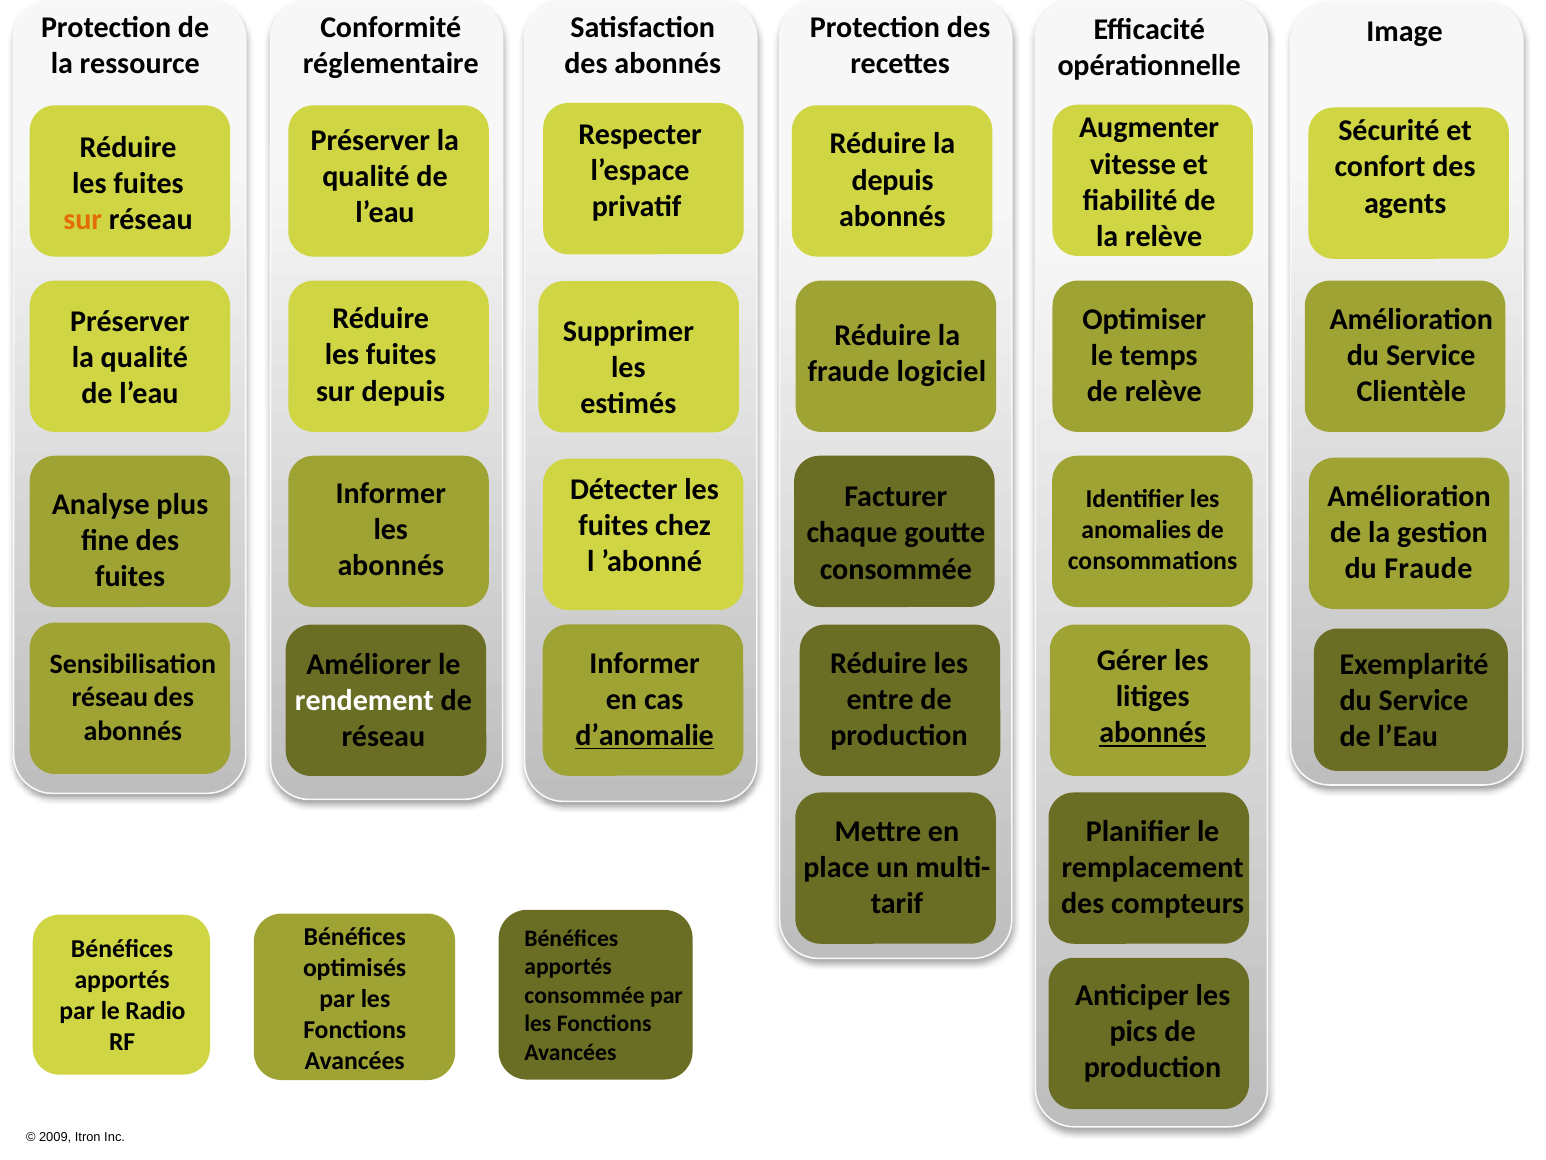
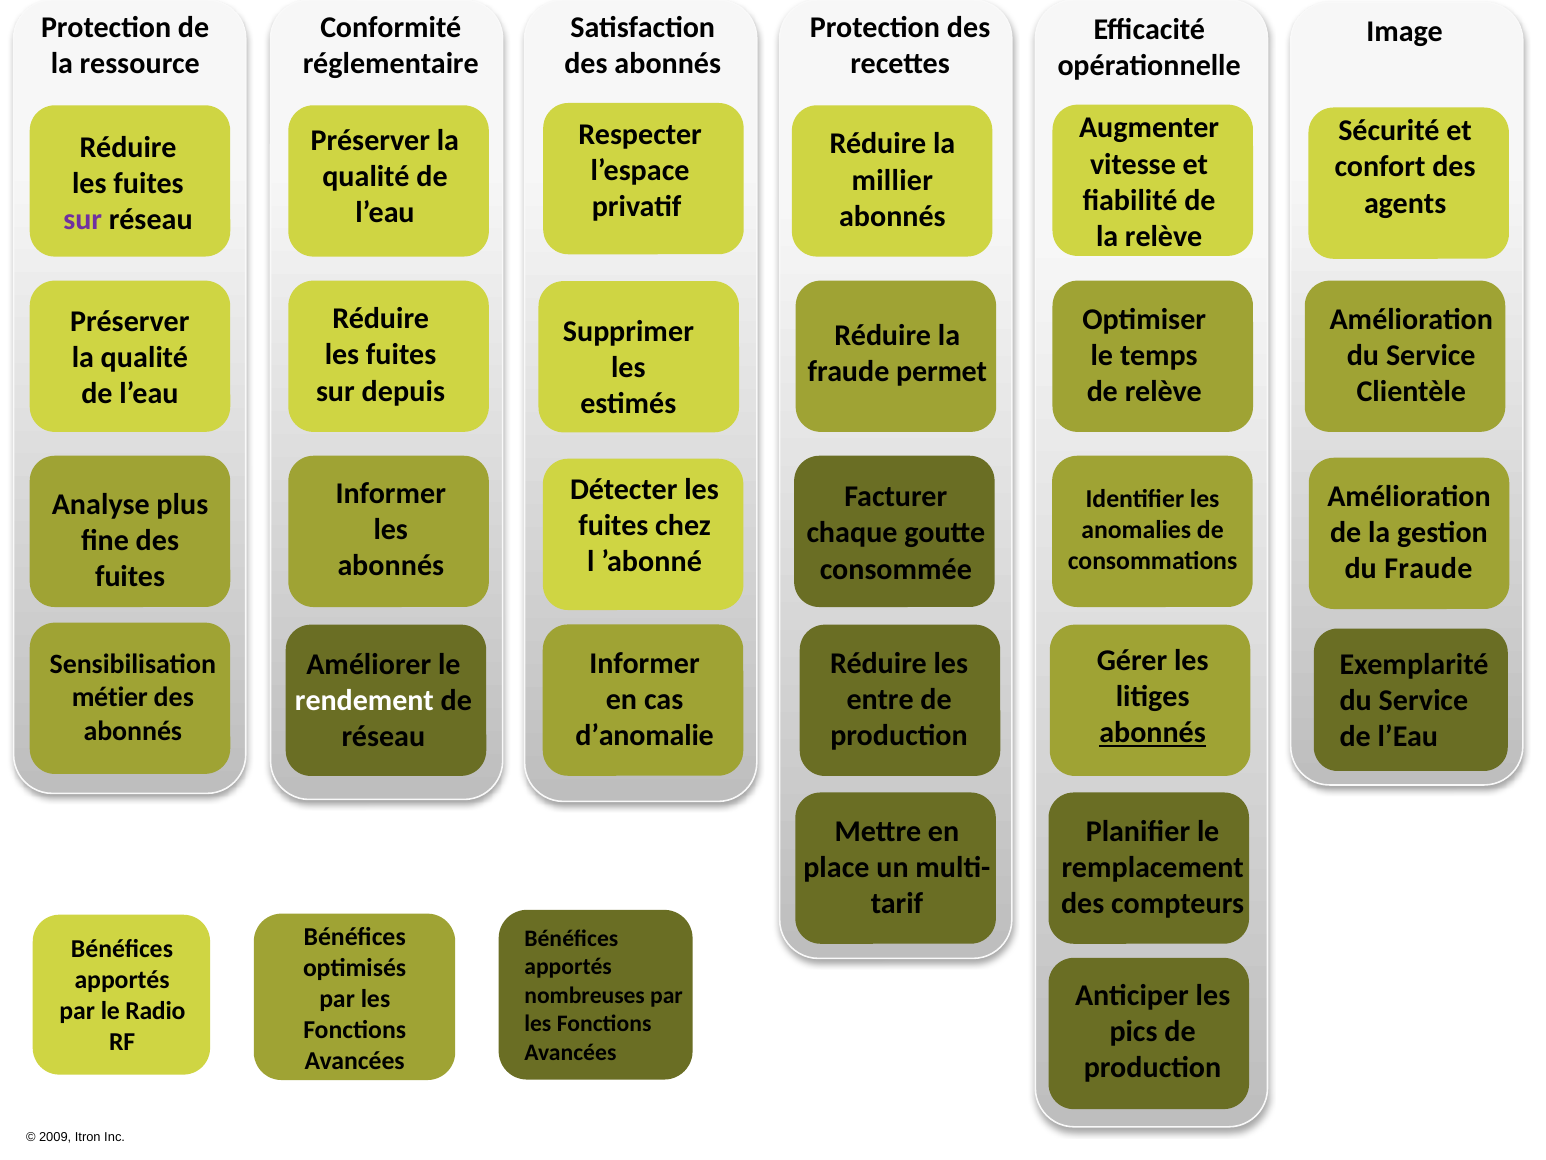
depuis: depuis -> millier (892, 180)
sur colour: orange -> purple (83, 220)
logiciel: logiciel -> permet (942, 372)
réseau: réseau -> métier (110, 697)
d’anomalie underline: present -> none (645, 735)
consommée: consommée -> nombreuses (585, 995)
